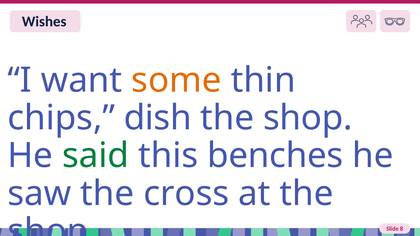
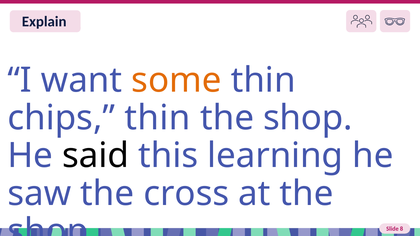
Wishes: Wishes -> Explain (44, 22)
chips dish: dish -> thin (157, 118)
said colour: green -> black (96, 156)
benches: benches -> learning (275, 156)
